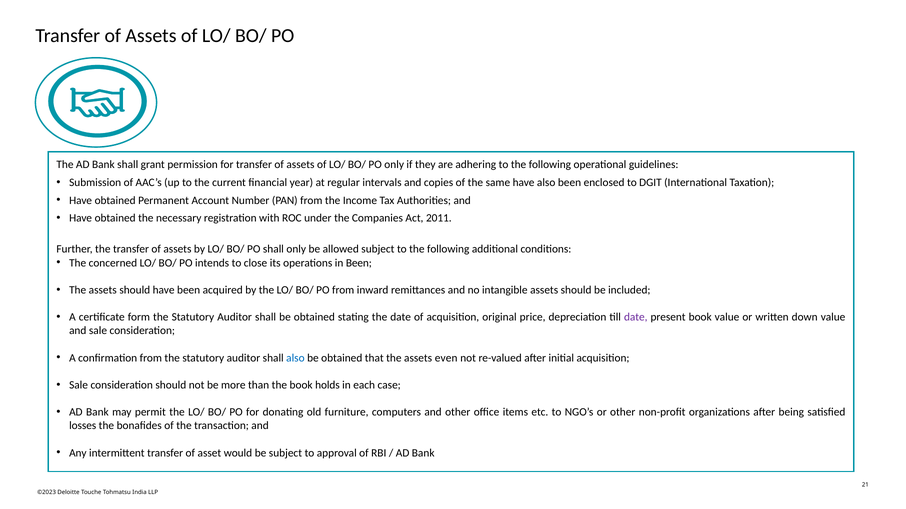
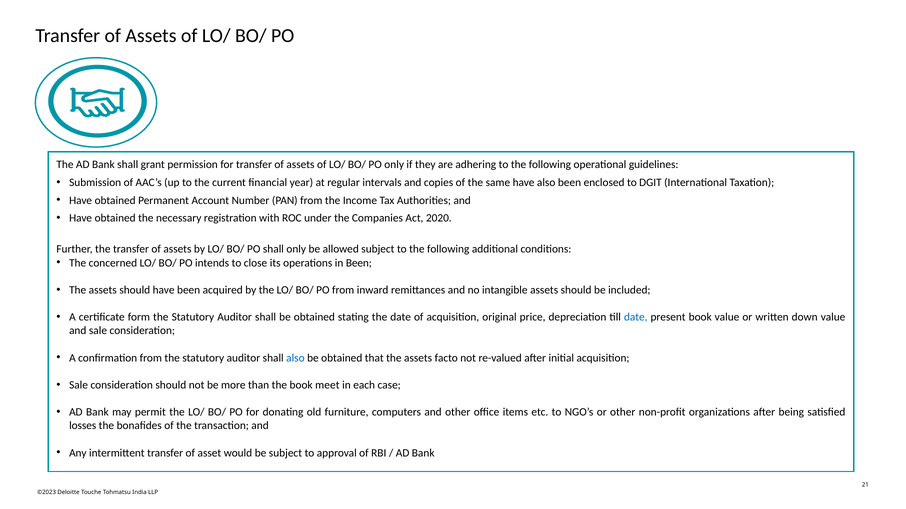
2011: 2011 -> 2020 (439, 218)
date colour: purple -> blue (636, 317)
even: even -> facto (446, 358)
holds: holds -> meet (327, 385)
